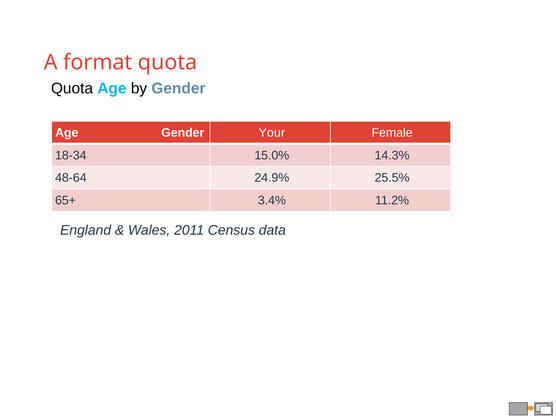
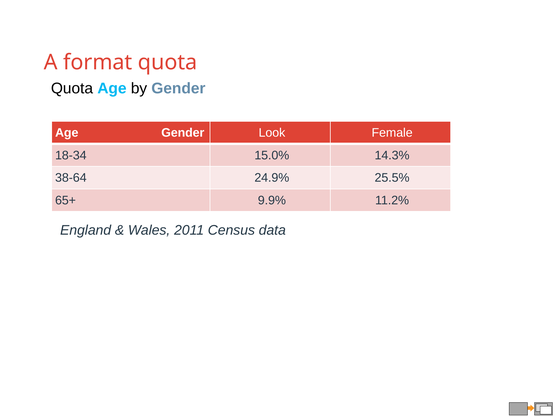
Your: Your -> Look (272, 133)
48-64: 48-64 -> 38-64 (71, 178)
3.4%: 3.4% -> 9.9% (272, 200)
